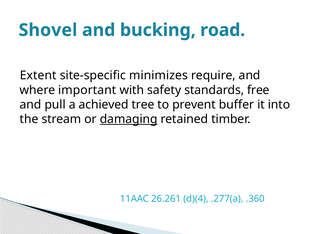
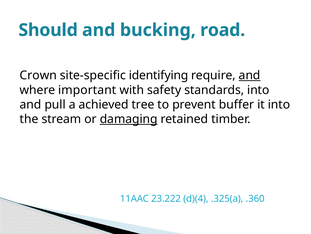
Shovel: Shovel -> Should (48, 30)
Extent: Extent -> Crown (38, 75)
minimizes: minimizes -> identifying (159, 75)
and underline: none -> present (250, 75)
standards free: free -> into (258, 90)
26.261: 26.261 -> 23.222 (166, 198)
.277(a: .277(a -> .325(a (227, 198)
